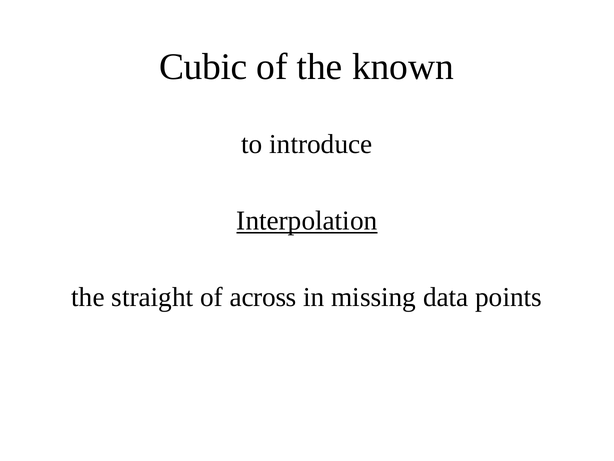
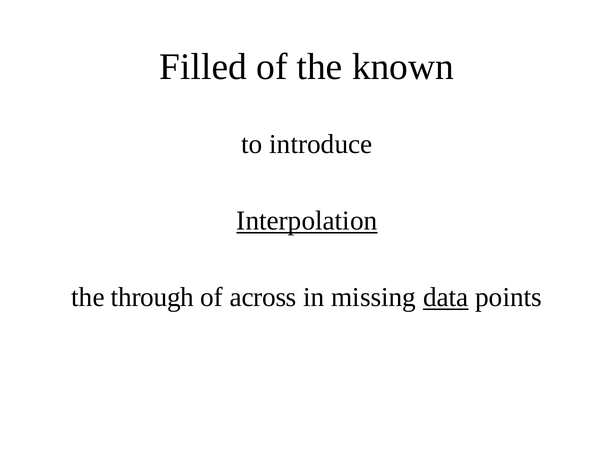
Cubic: Cubic -> Filled (203, 67)
straight: straight -> through (152, 297)
data underline: none -> present (446, 297)
